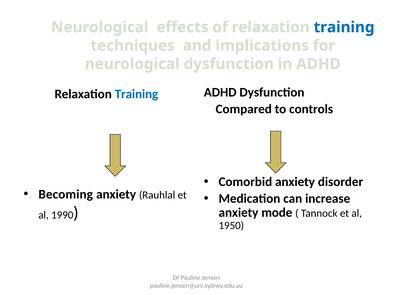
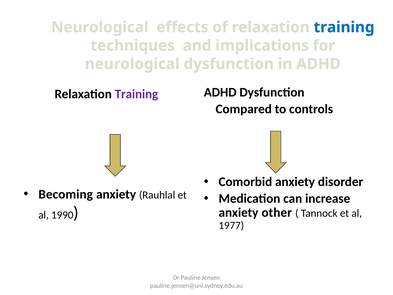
Training colour: blue -> purple (136, 94)
mode: mode -> other (277, 212)
1950: 1950 -> 1977 (231, 225)
